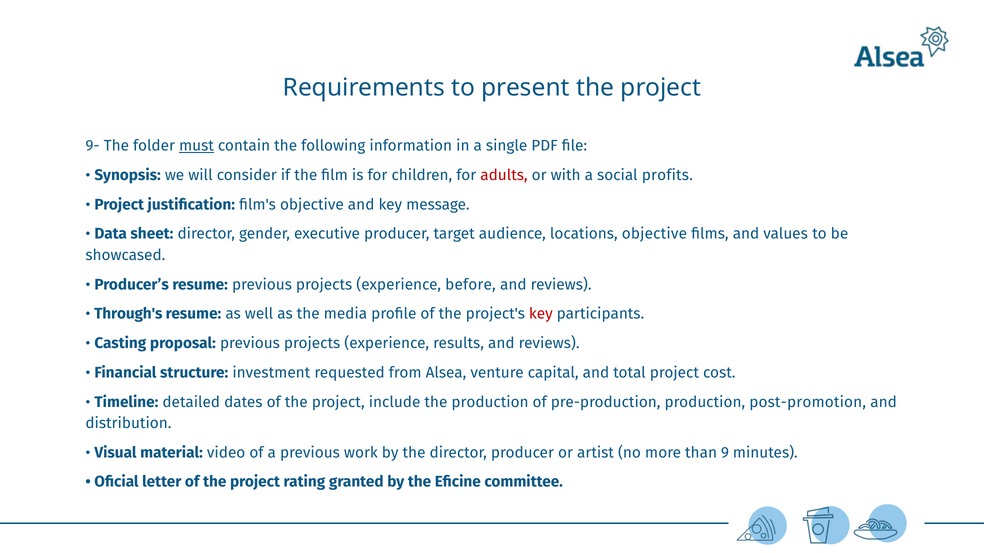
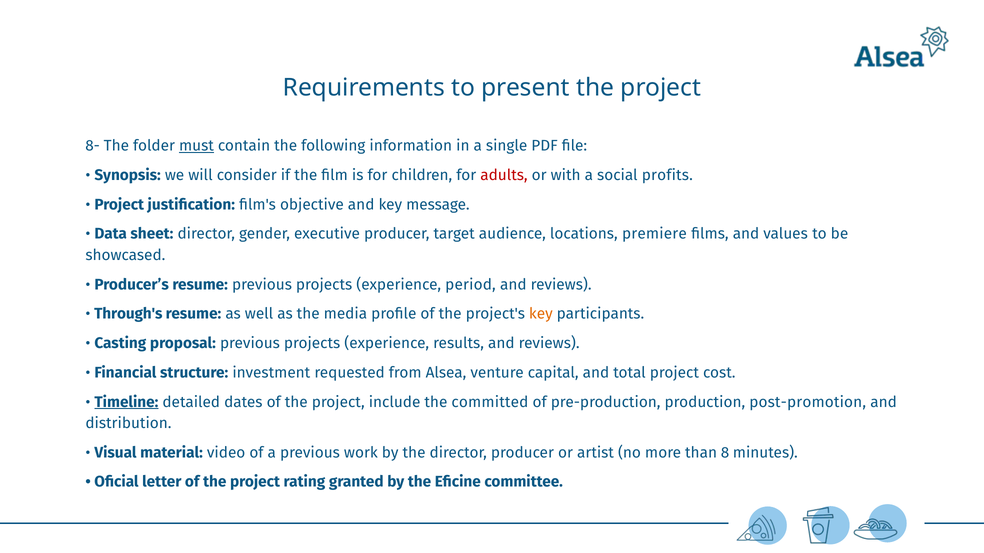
9-: 9- -> 8- (93, 146)
locations objective: objective -> premiere (654, 234)
before: before -> period (471, 285)
key colour: red -> orange (541, 314)
Timeline underline: none -> present (126, 402)
the production: production -> committed (490, 402)
9: 9 -> 8 (725, 453)
